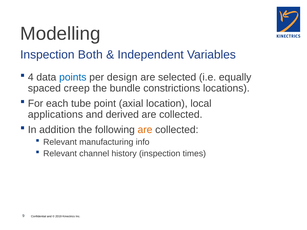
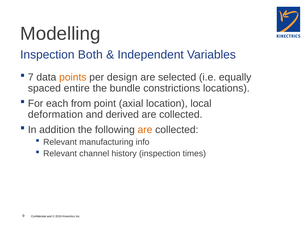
4: 4 -> 7 (31, 77)
points colour: blue -> orange (73, 77)
creep: creep -> entire (77, 88)
tube: tube -> from (81, 104)
applications: applications -> deformation (55, 115)
